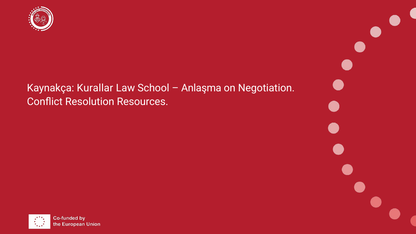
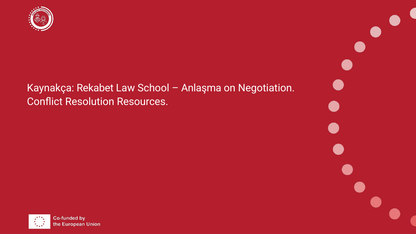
Kurallar: Kurallar -> Rekabet (95, 88)
